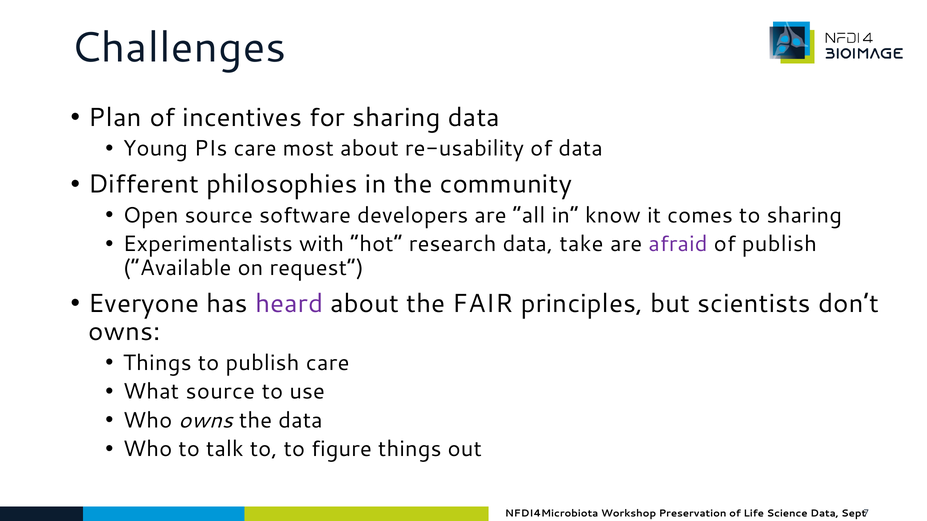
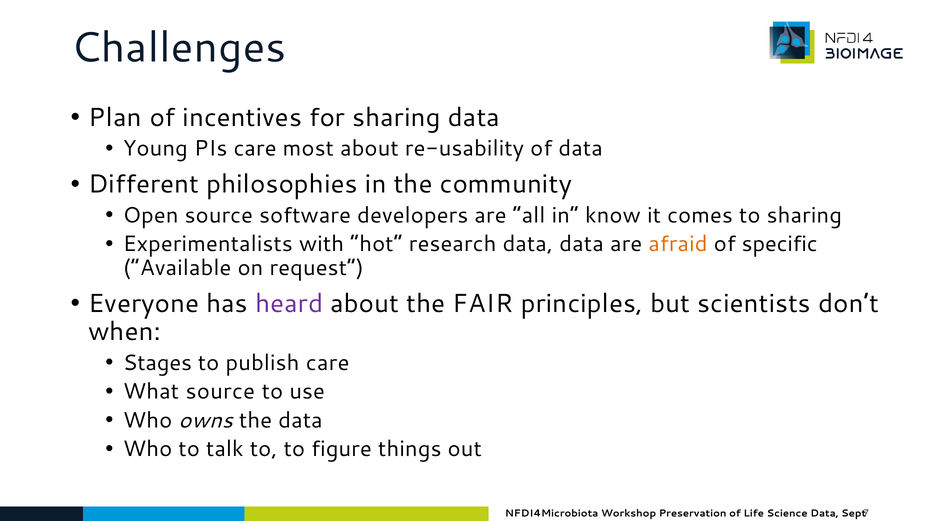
data take: take -> data (582, 244)
afraid colour: purple -> orange (678, 244)
of publish: publish -> specific (780, 244)
owns: owns -> when (124, 332)
Things: Things -> Stages (157, 363)
